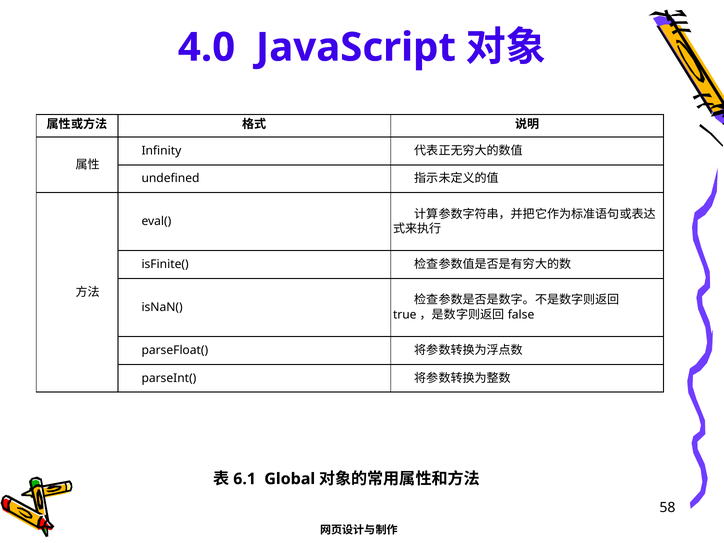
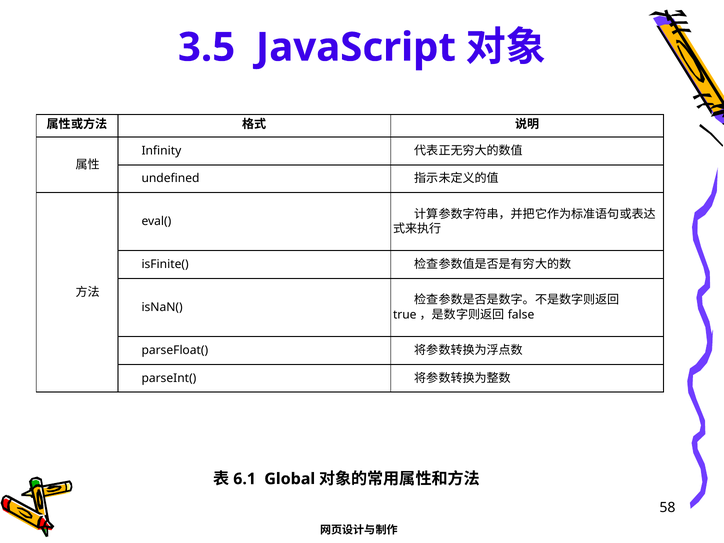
4.0: 4.0 -> 3.5 (207, 47)
